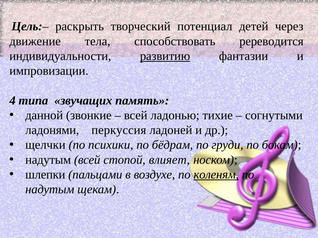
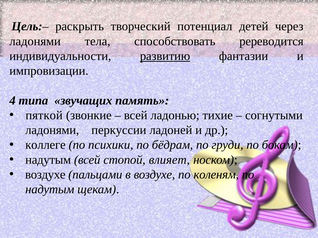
движение: движение -> ладонями (35, 41)
данной: данной -> пяткой (44, 116)
перкуссия: перкуссия -> перкуссии (119, 130)
щелчки: щелчки -> коллеге (45, 145)
шлепки: шлепки -> воздухе (45, 175)
коленям underline: present -> none (216, 175)
